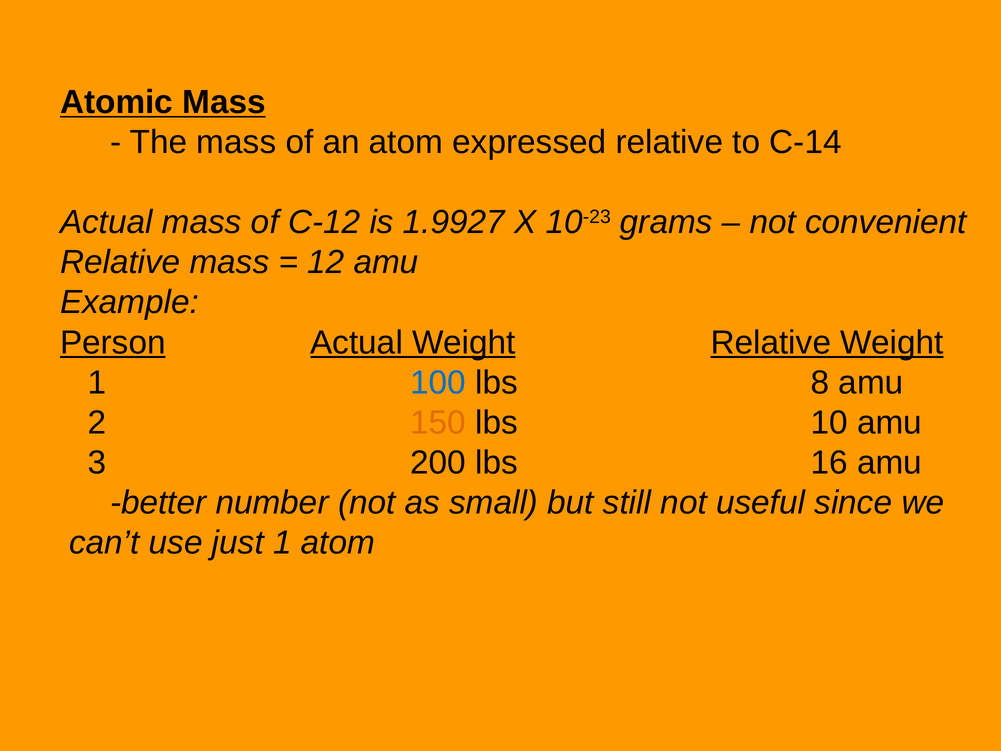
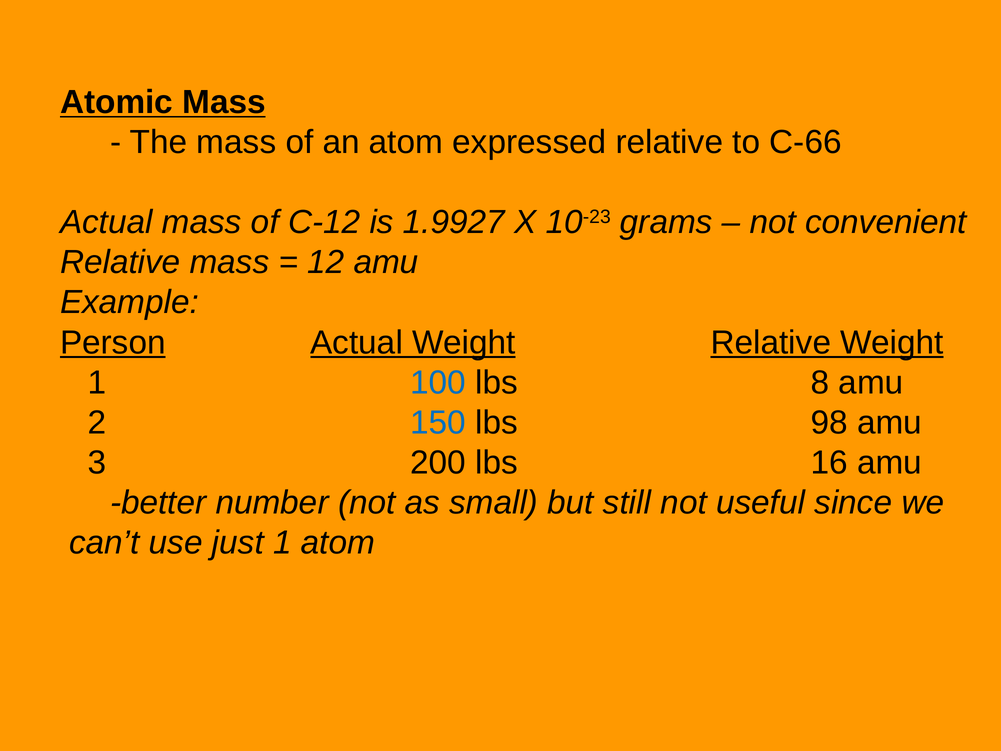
C-14: C-14 -> C-66 (805, 142)
150 colour: orange -> blue (438, 422)
lbs 10: 10 -> 98 (829, 422)
